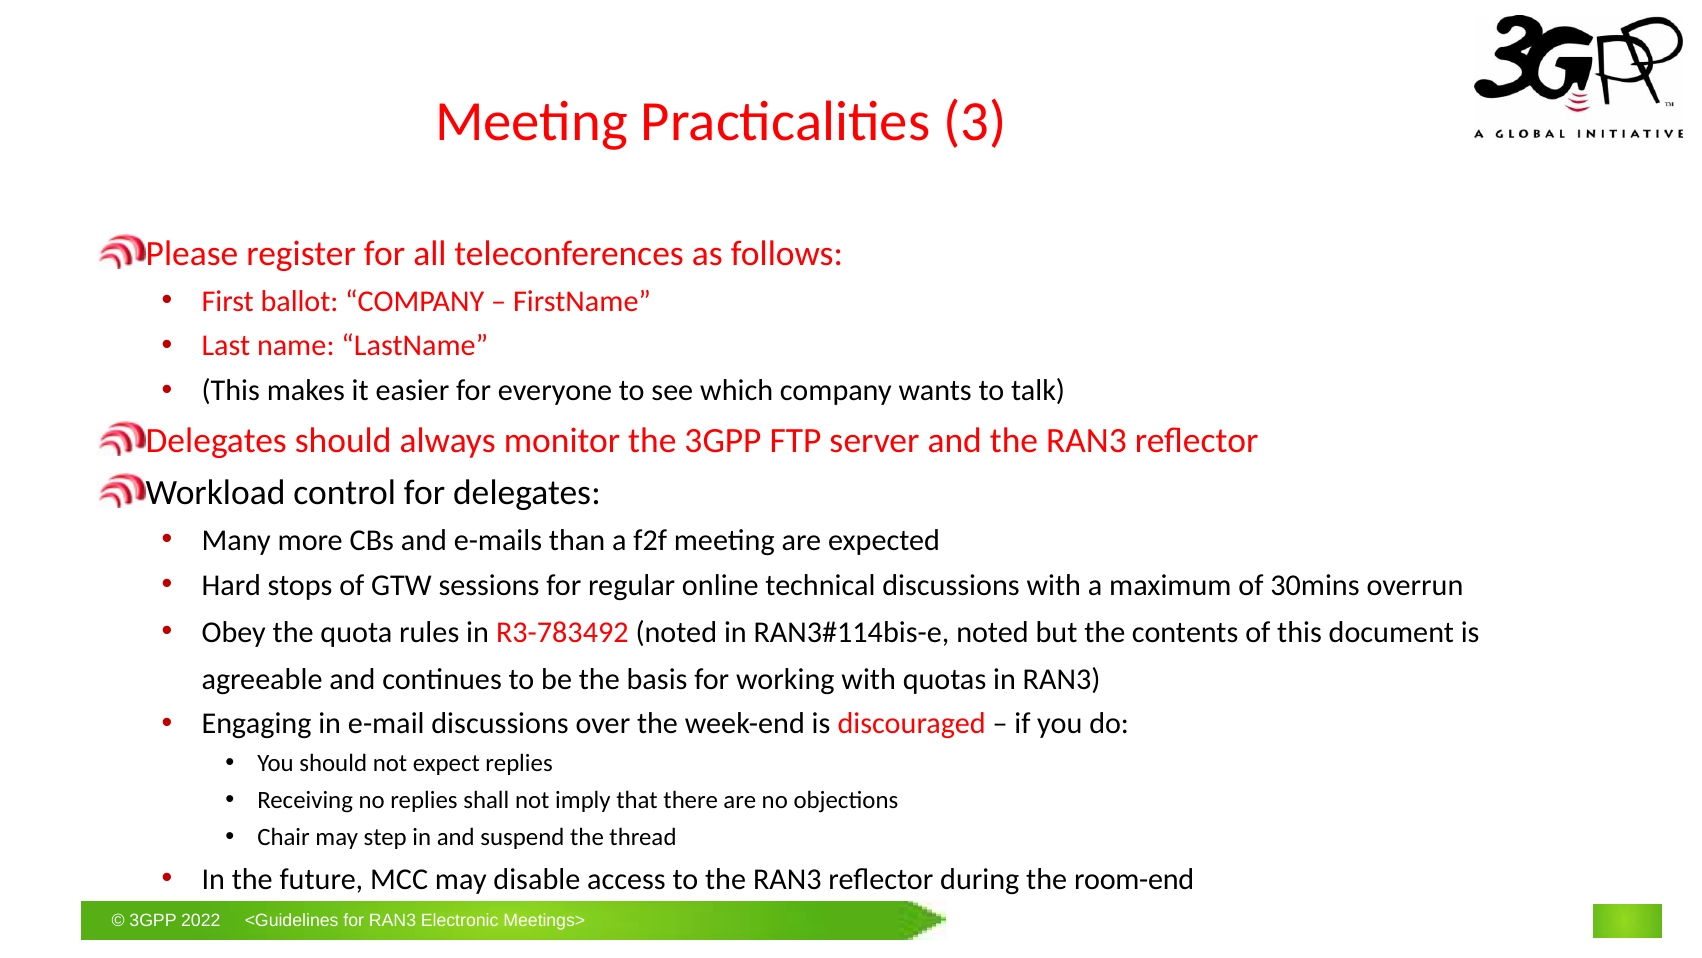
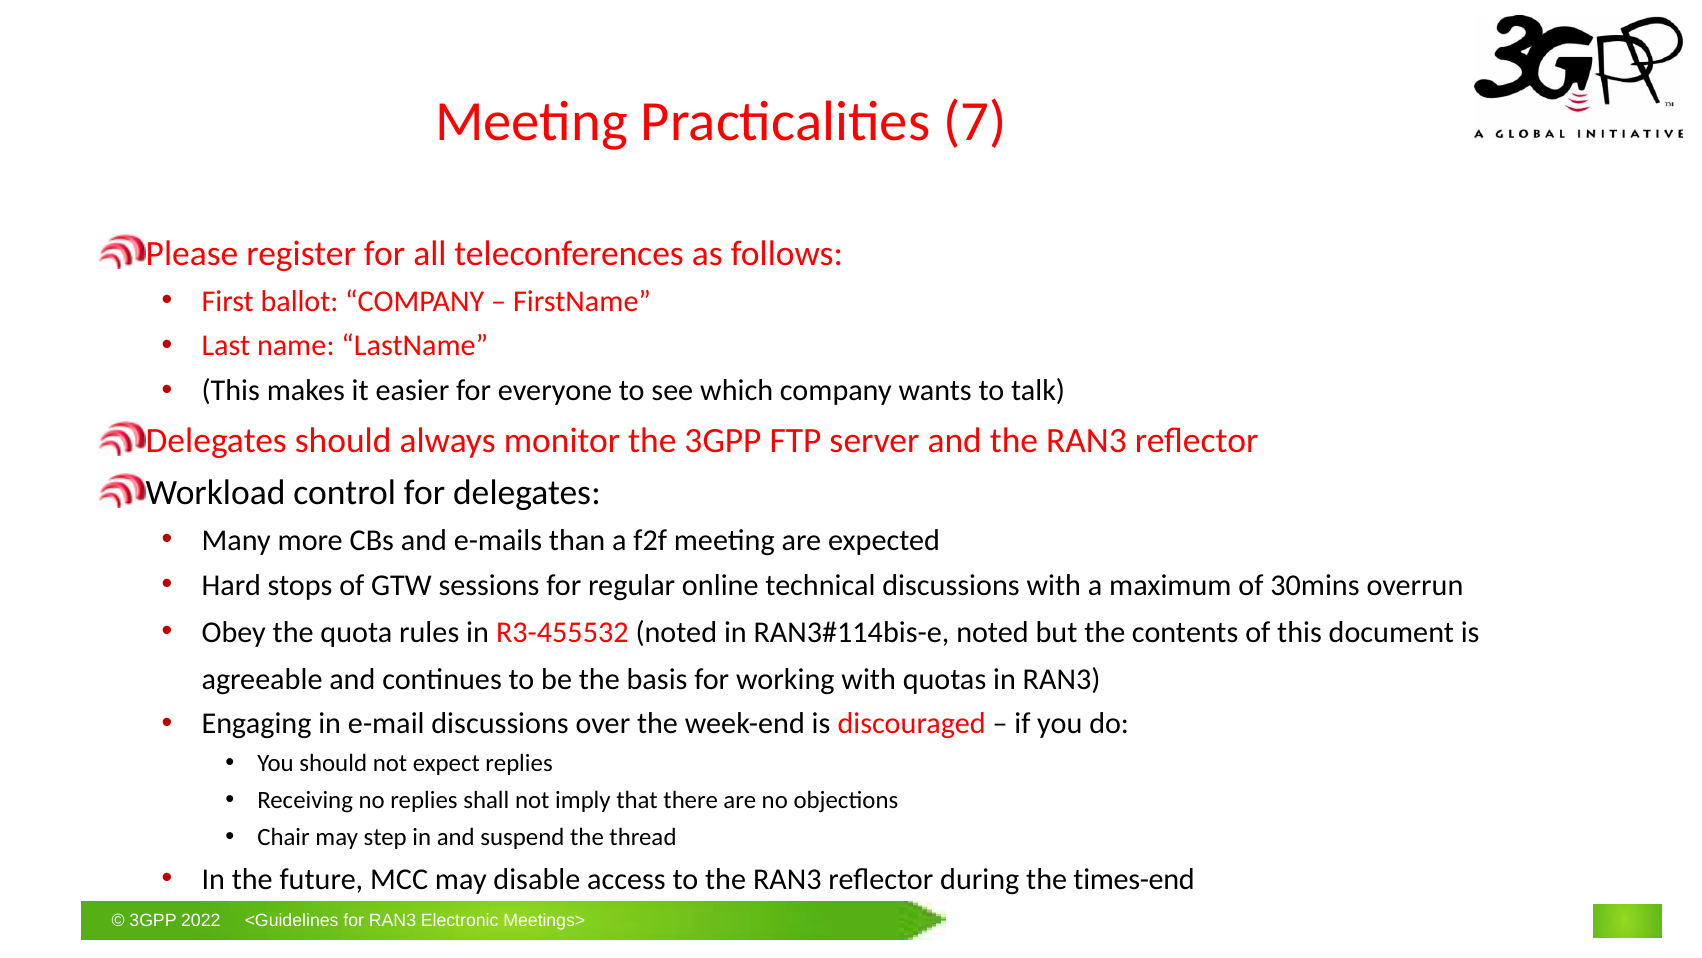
3: 3 -> 7 (975, 122)
R3-783492: R3-783492 -> R3-455532 (562, 632)
room-end: room-end -> times-end (1134, 879)
